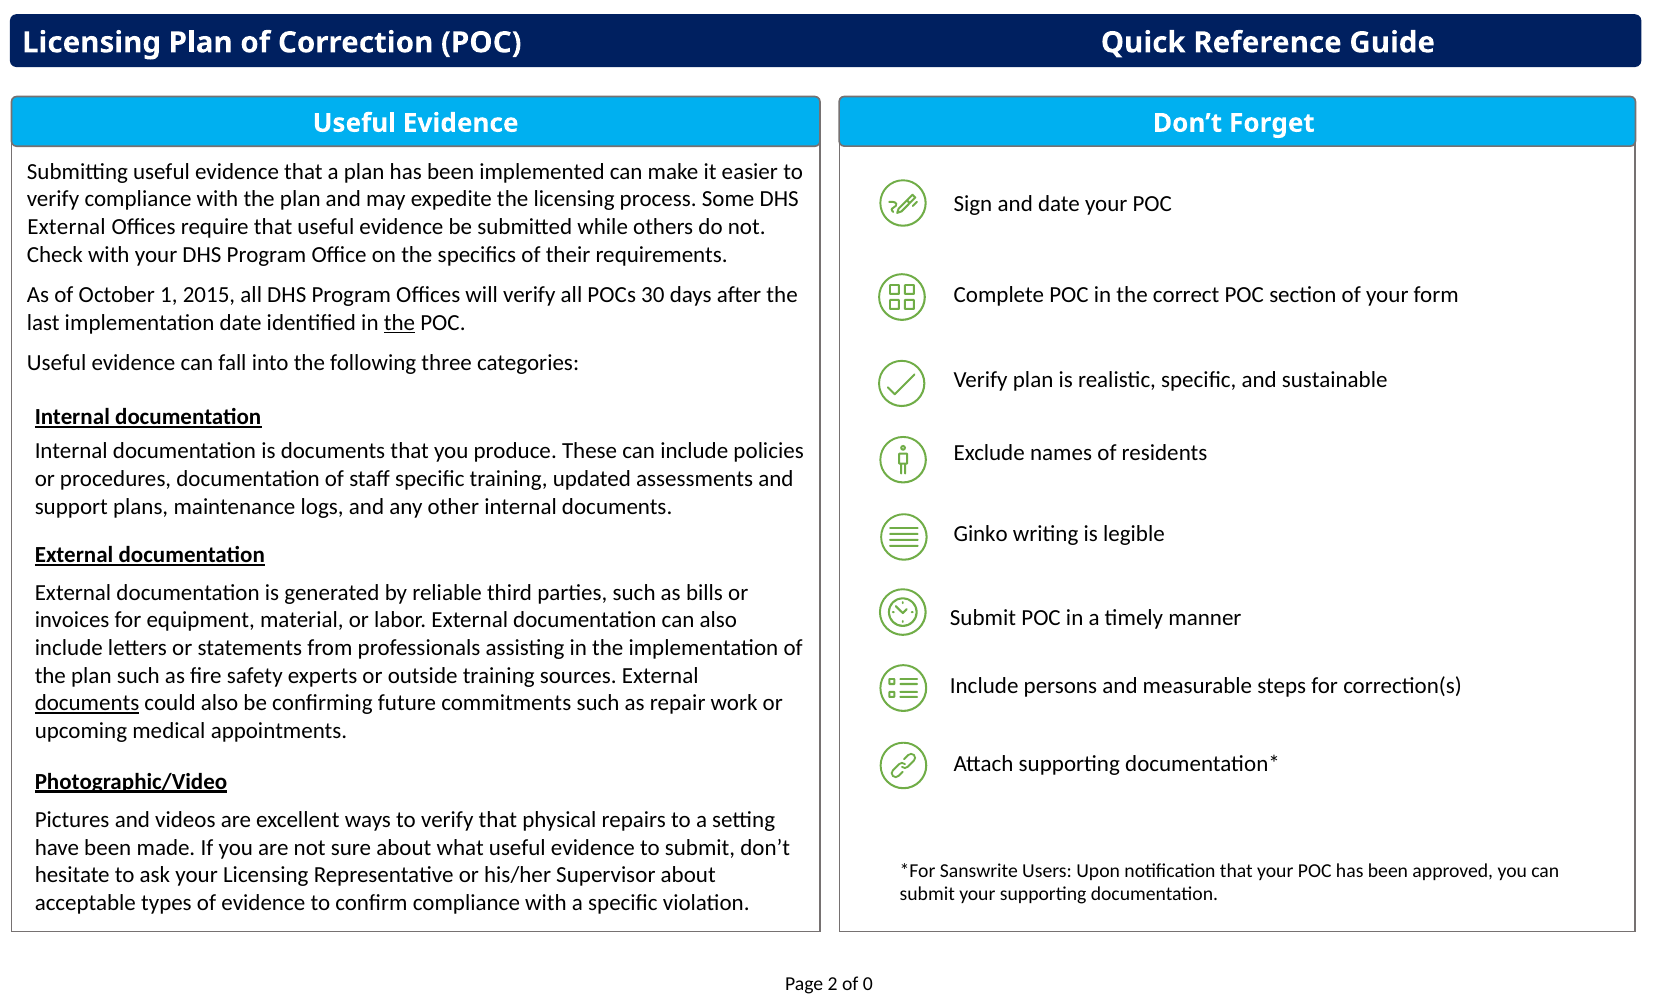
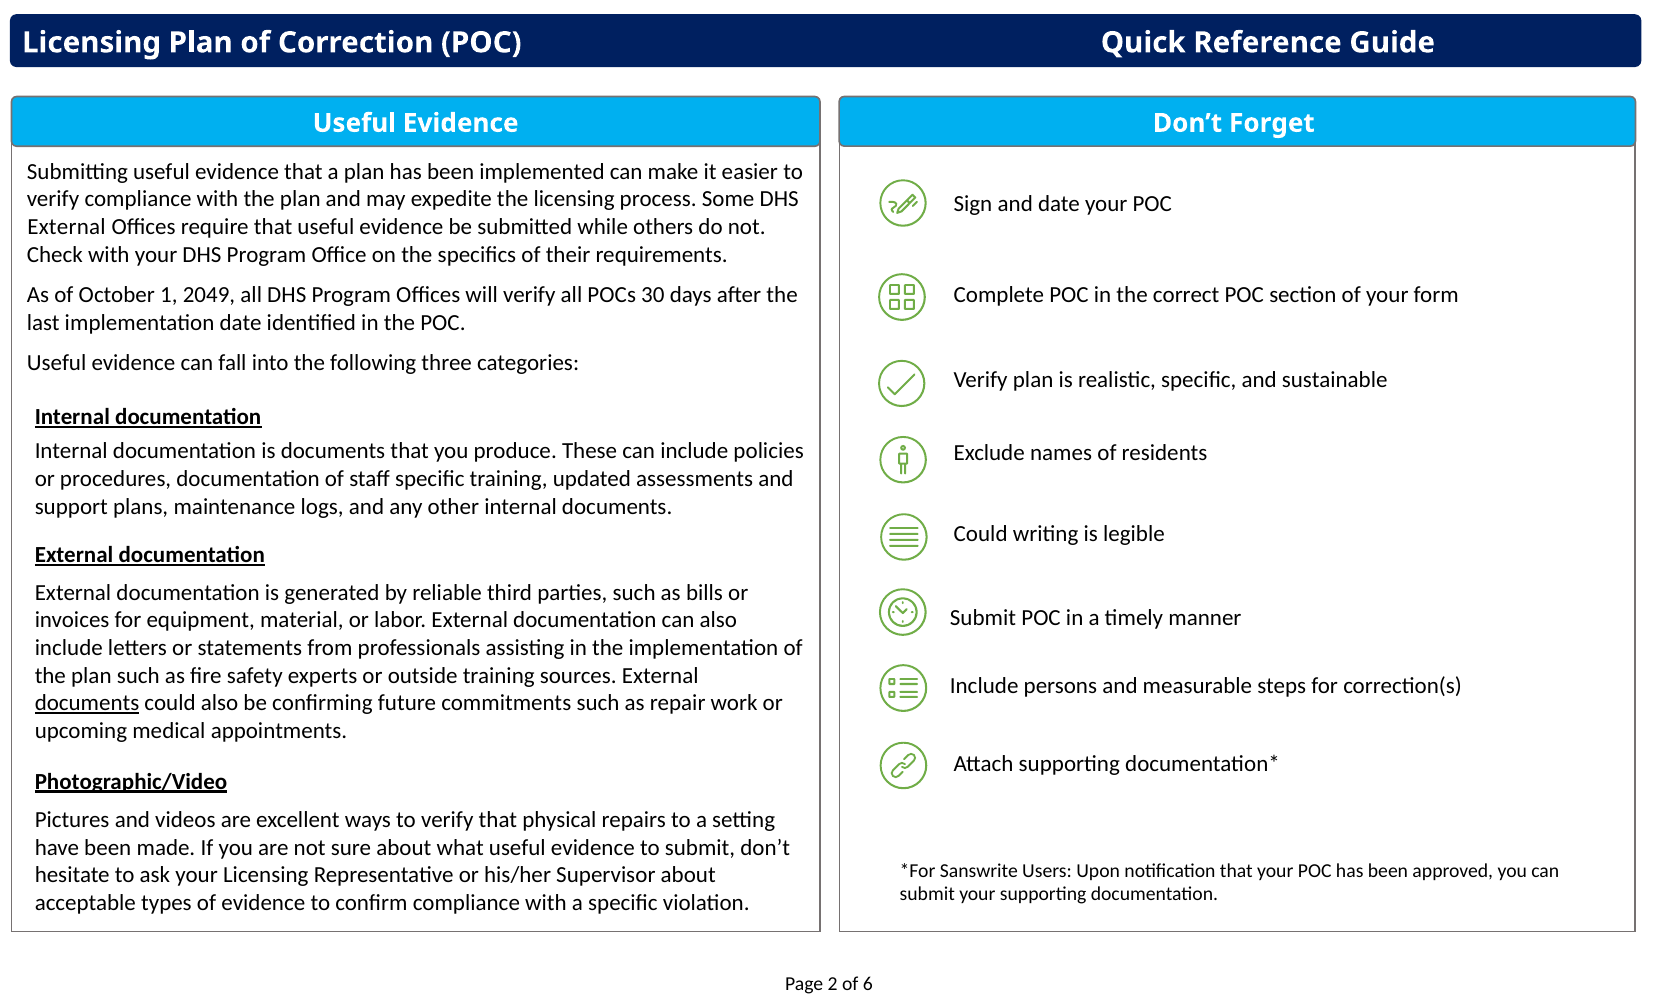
2015: 2015 -> 2049 (209, 295)
the underline: present -> none (399, 322)
Ginko: Ginko -> Could (981, 534)
0: 0 -> 6 (868, 984)
